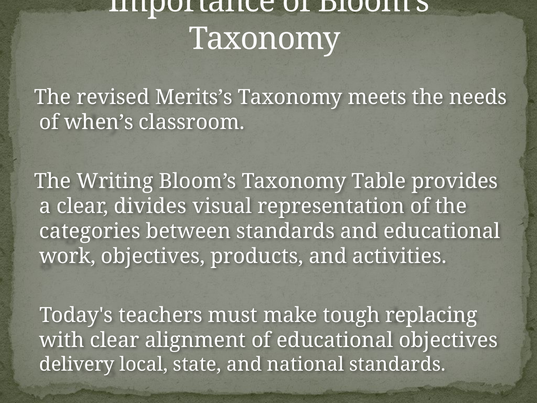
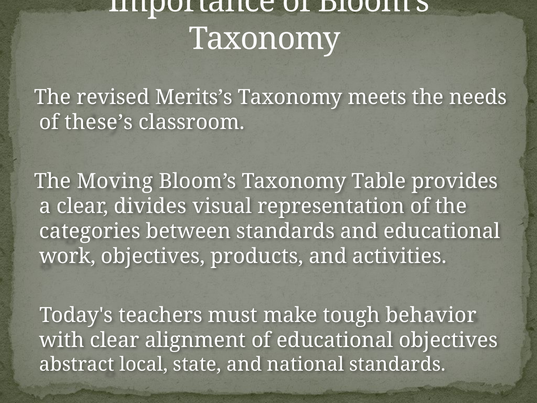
when’s: when’s -> these’s (99, 122)
Writing: Writing -> Moving (115, 181)
replacing: replacing -> behavior (431, 315)
delivery: delivery -> abstract (77, 364)
